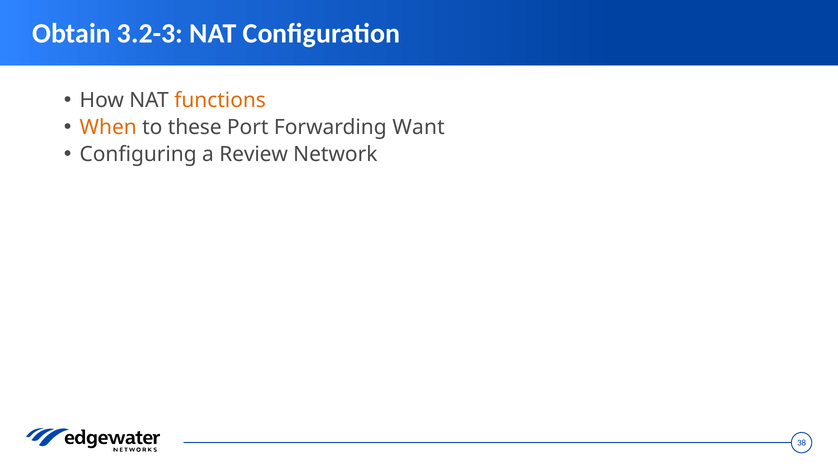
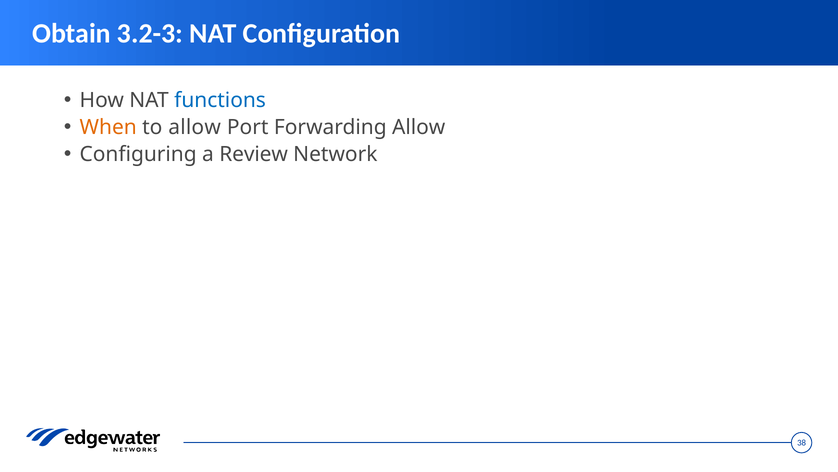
functions colour: orange -> blue (220, 100)
to these: these -> allow (195, 127)
Forwarding Want: Want -> Allow (419, 127)
